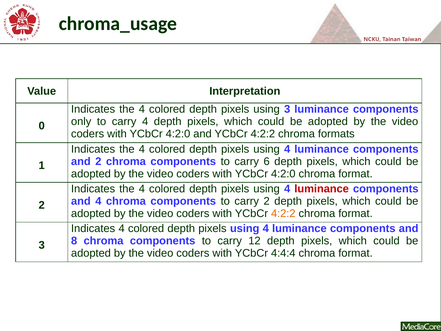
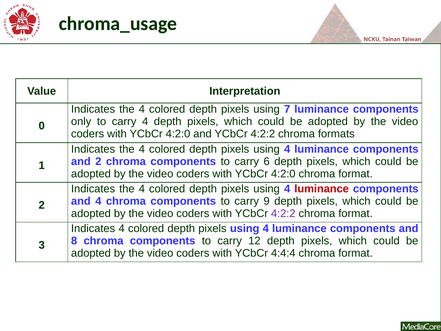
using 3: 3 -> 7 (287, 109)
carry 2: 2 -> 9 (267, 201)
4:2:2 colour: orange -> purple (283, 213)
